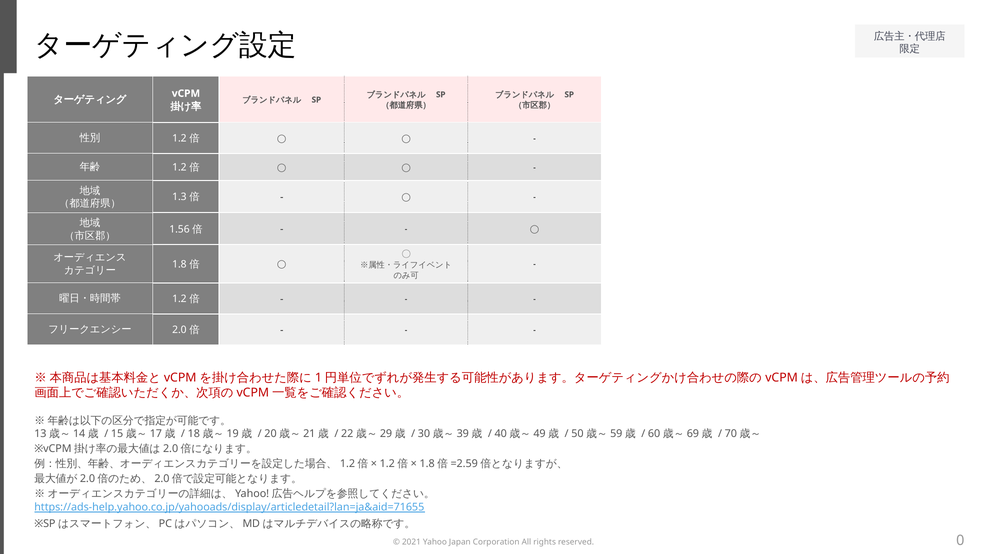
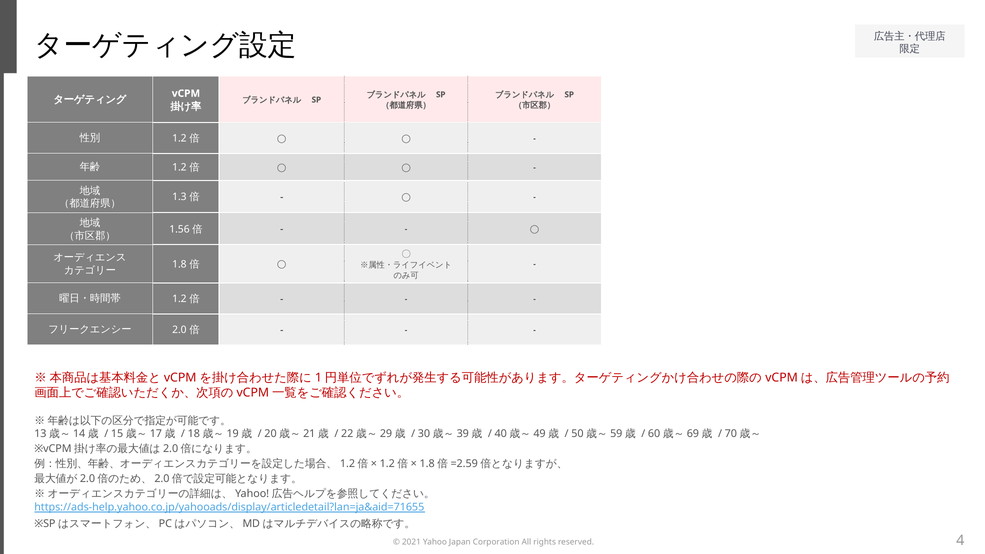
0: 0 -> 4 (960, 540)
